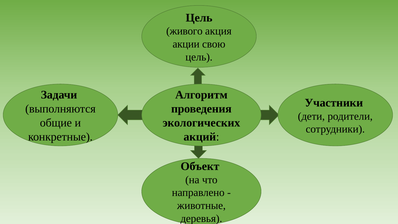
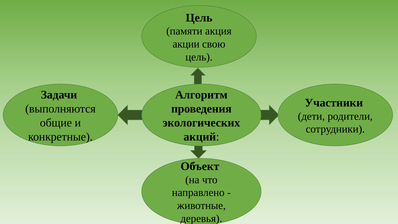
живого: живого -> памяти (184, 31)
